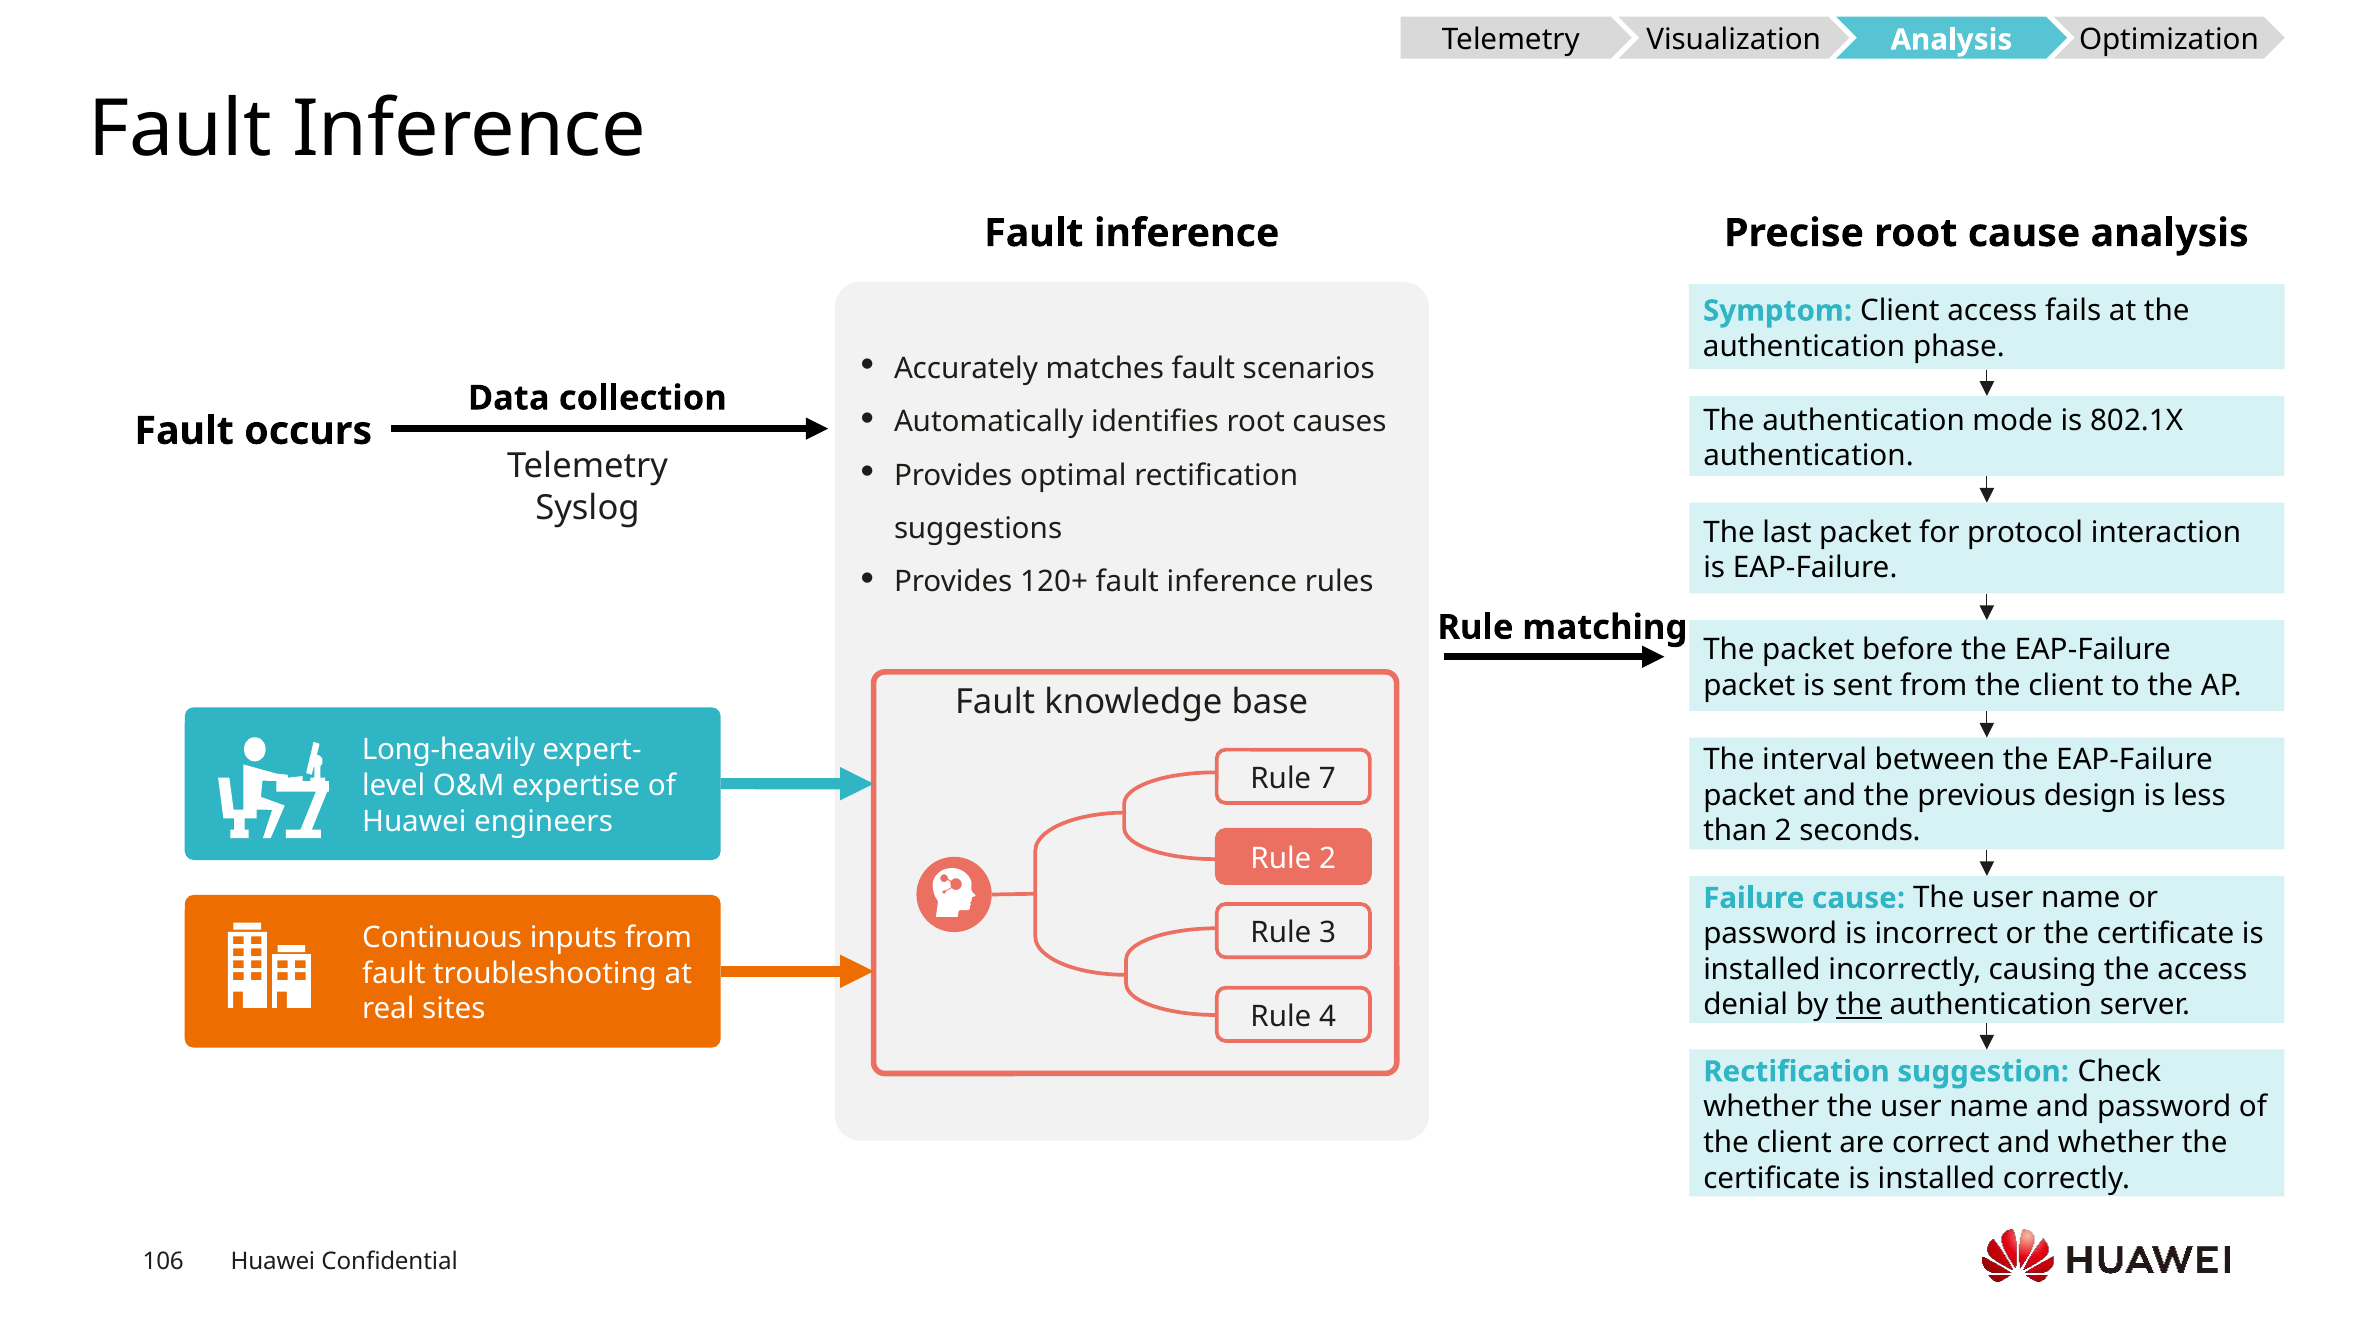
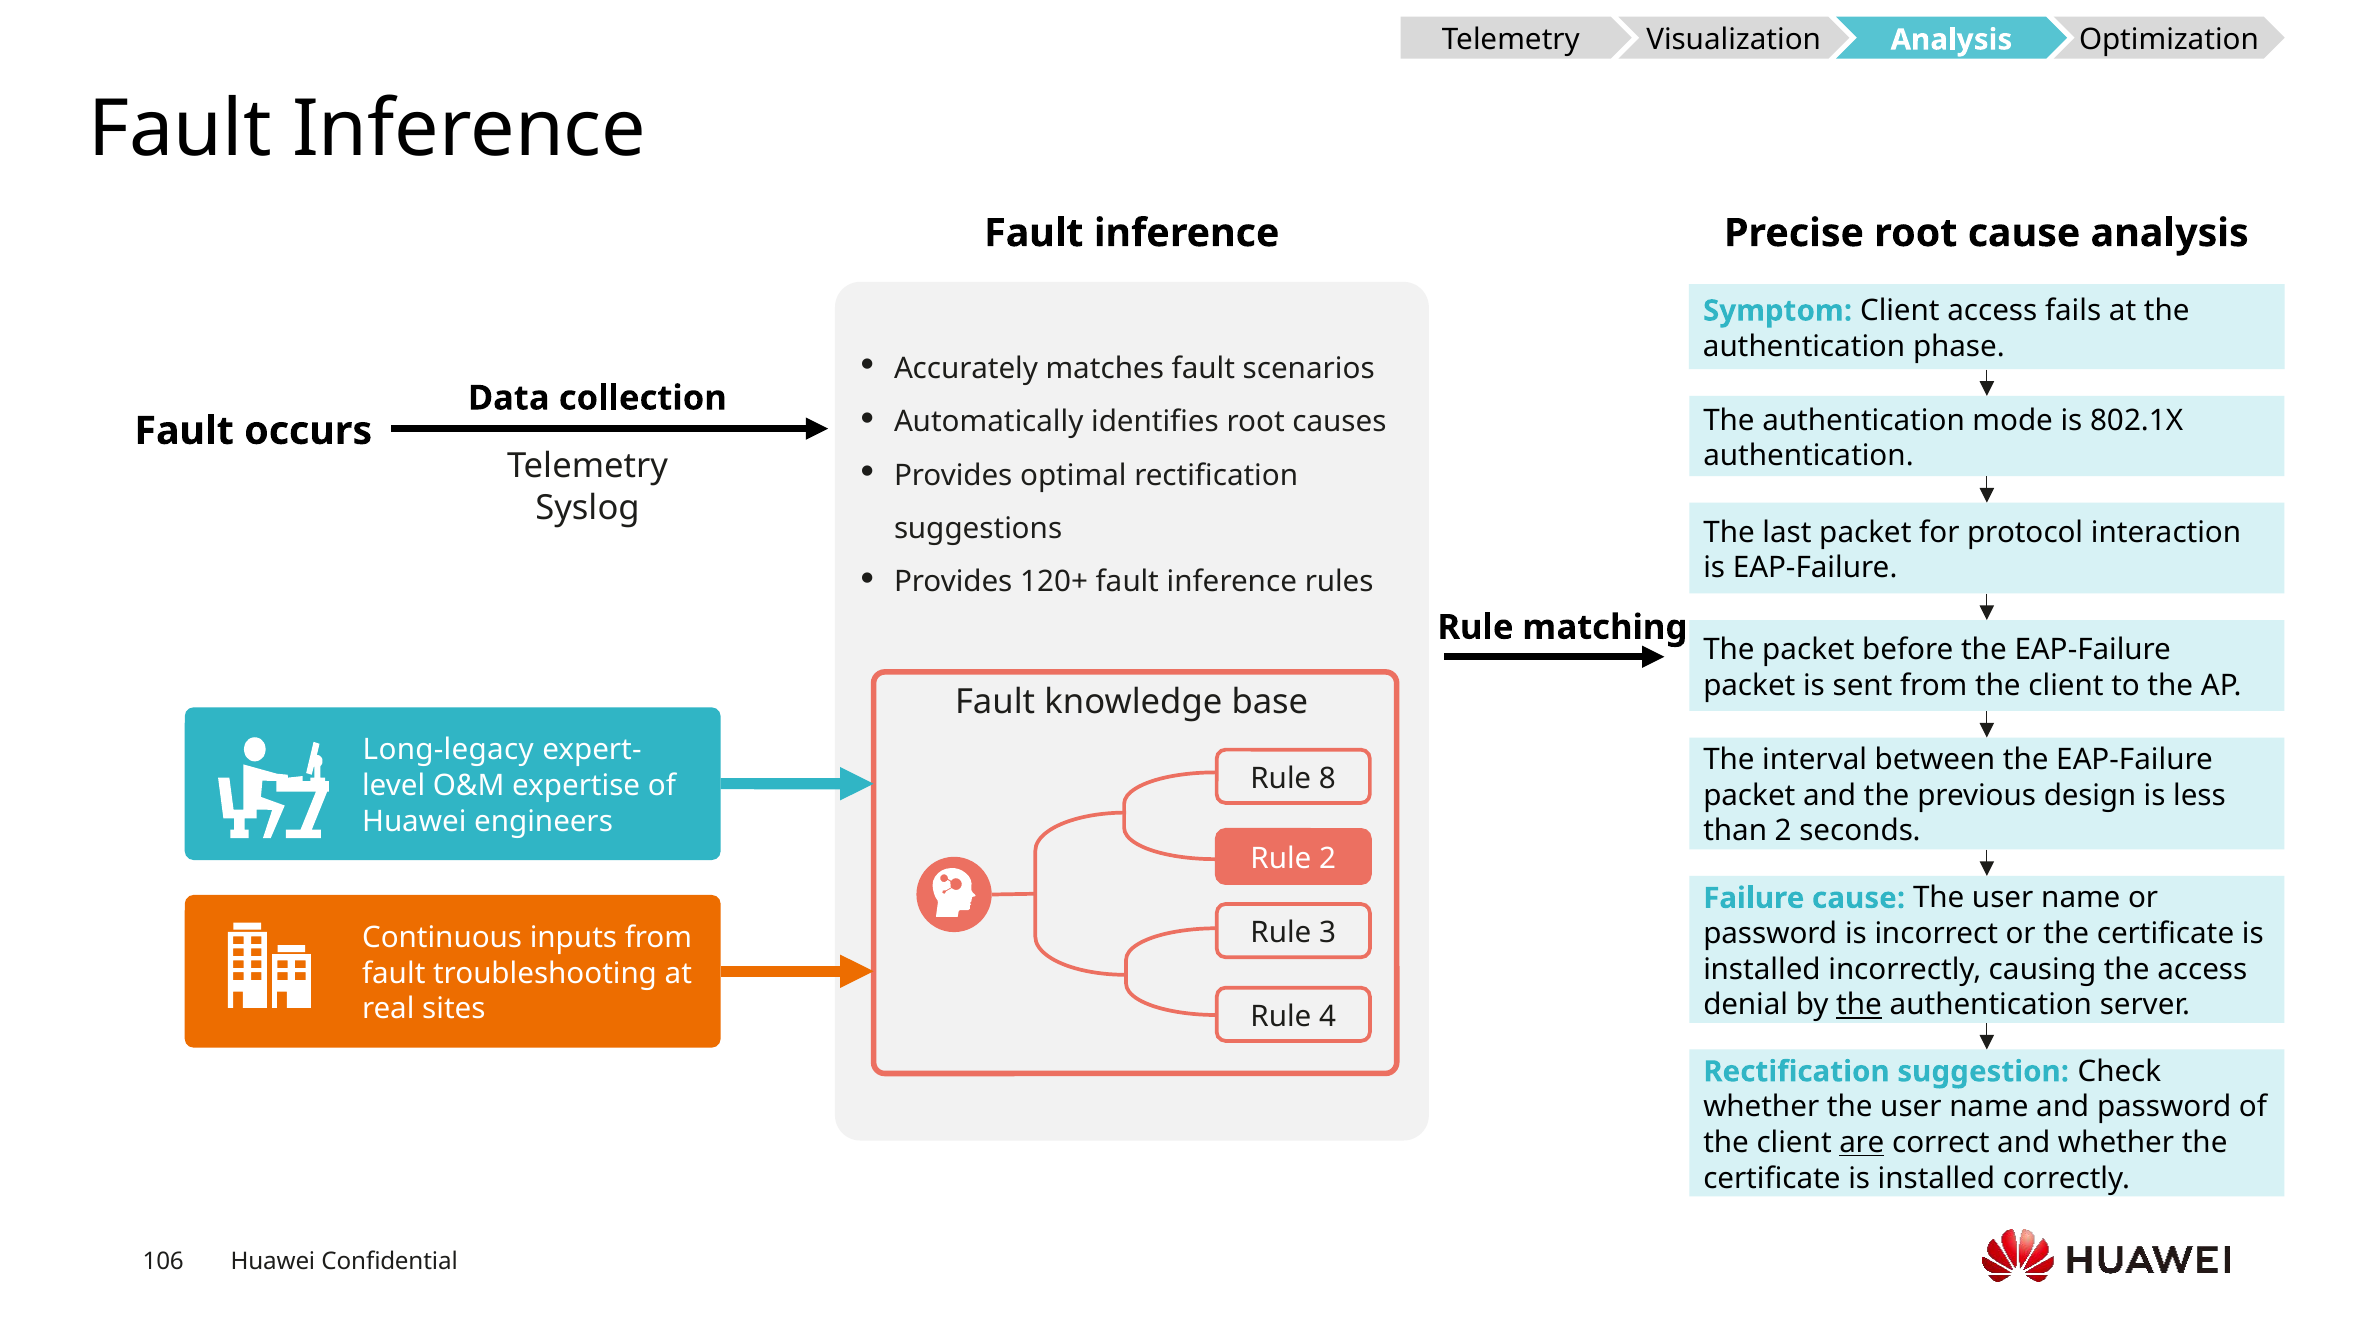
Long-heavily: Long-heavily -> Long-legacy (448, 750)
7: 7 -> 8 (1327, 778)
are underline: none -> present (1862, 1143)
